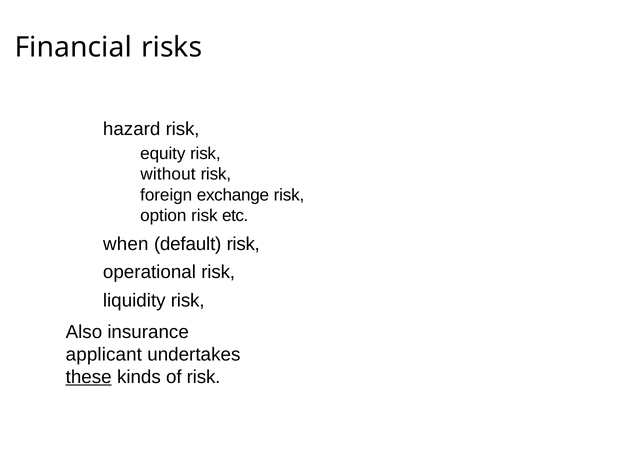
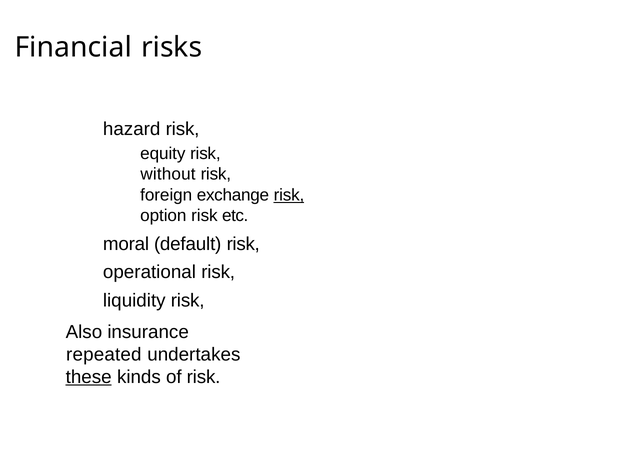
risk underline: none -> present (289, 195)
when: when -> moral (126, 244)
applicant: applicant -> repeated (104, 355)
